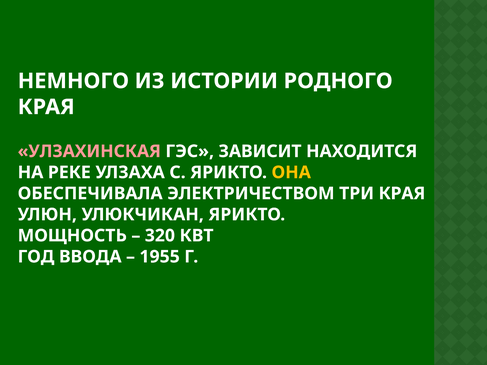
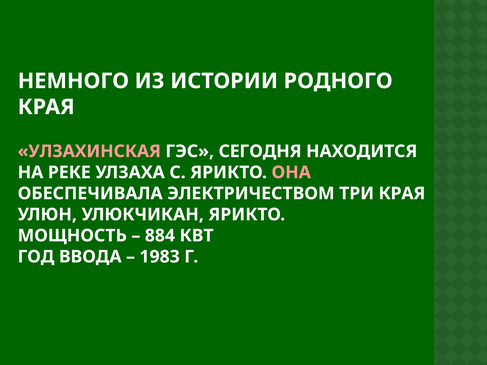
ЗАВИСИТ: ЗАВИСИТ -> СЕГОДНЯ (260, 151)
ОНА colour: yellow -> pink (291, 172)
320: 320 -> 884 (160, 236)
1955: 1955 -> 1983 (160, 257)
